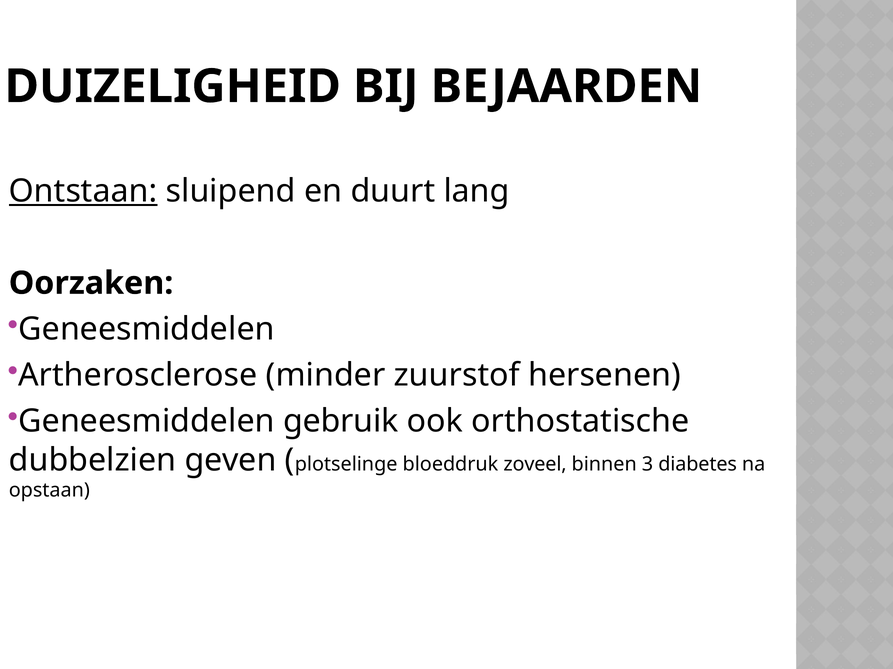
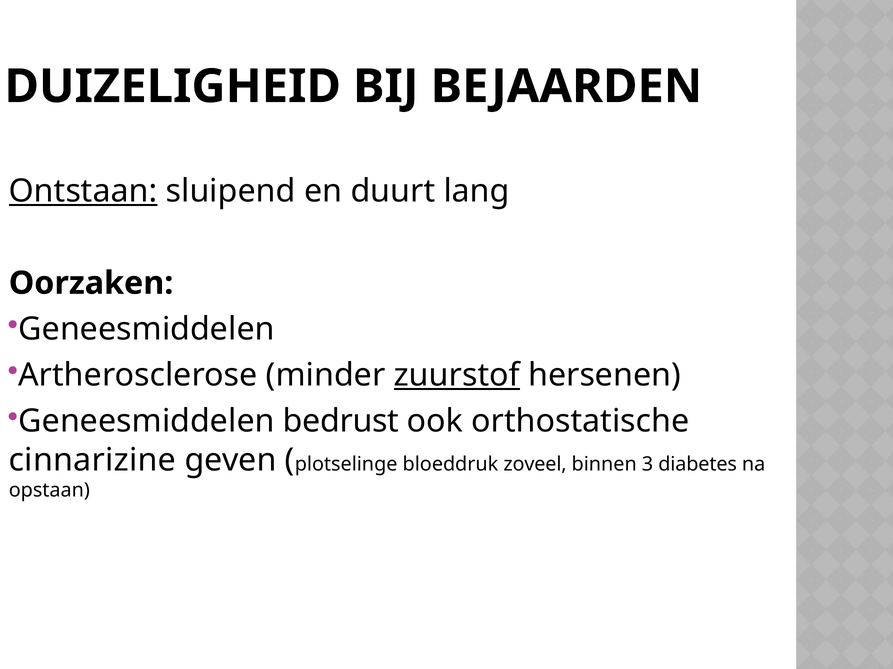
zuurstof underline: none -> present (457, 376)
gebruik: gebruik -> bedrust (341, 422)
dubbelzien: dubbelzien -> cinnarizine (92, 461)
